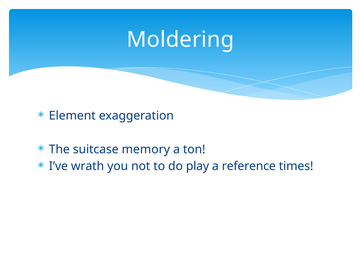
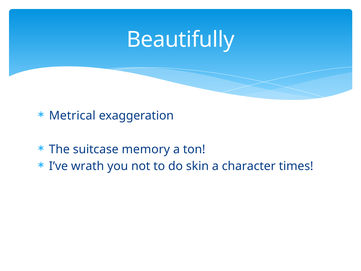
Moldering: Moldering -> Beautifully (181, 40)
Element: Element -> Metrical (72, 115)
play: play -> skin (197, 166)
reference: reference -> character (249, 166)
